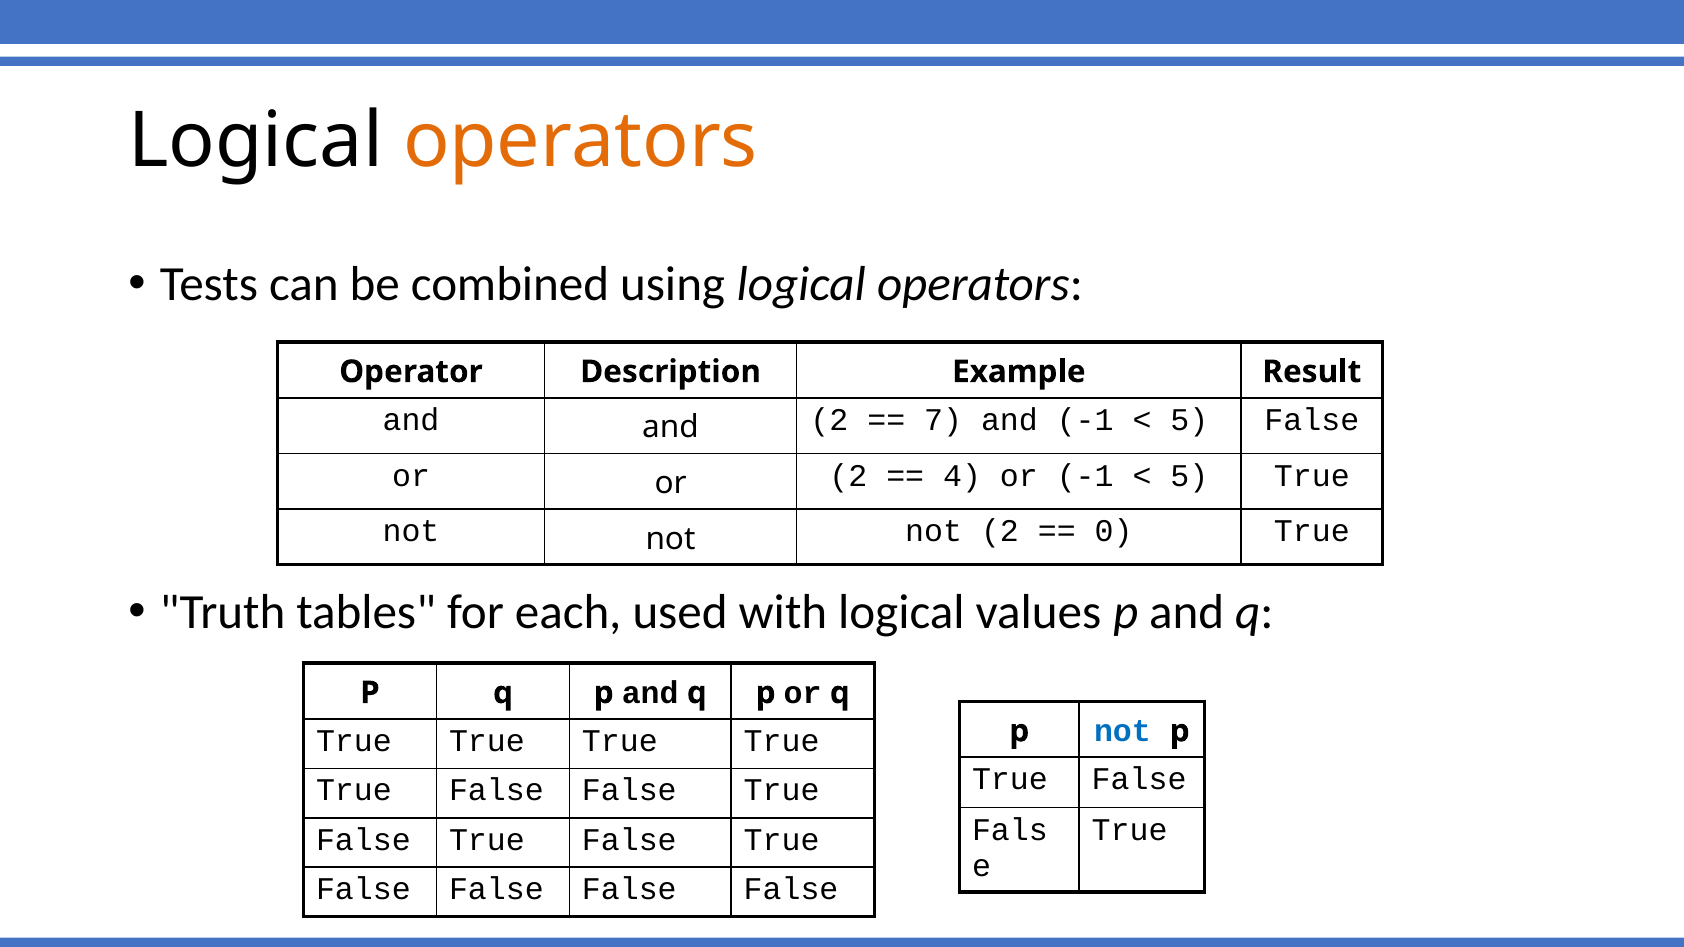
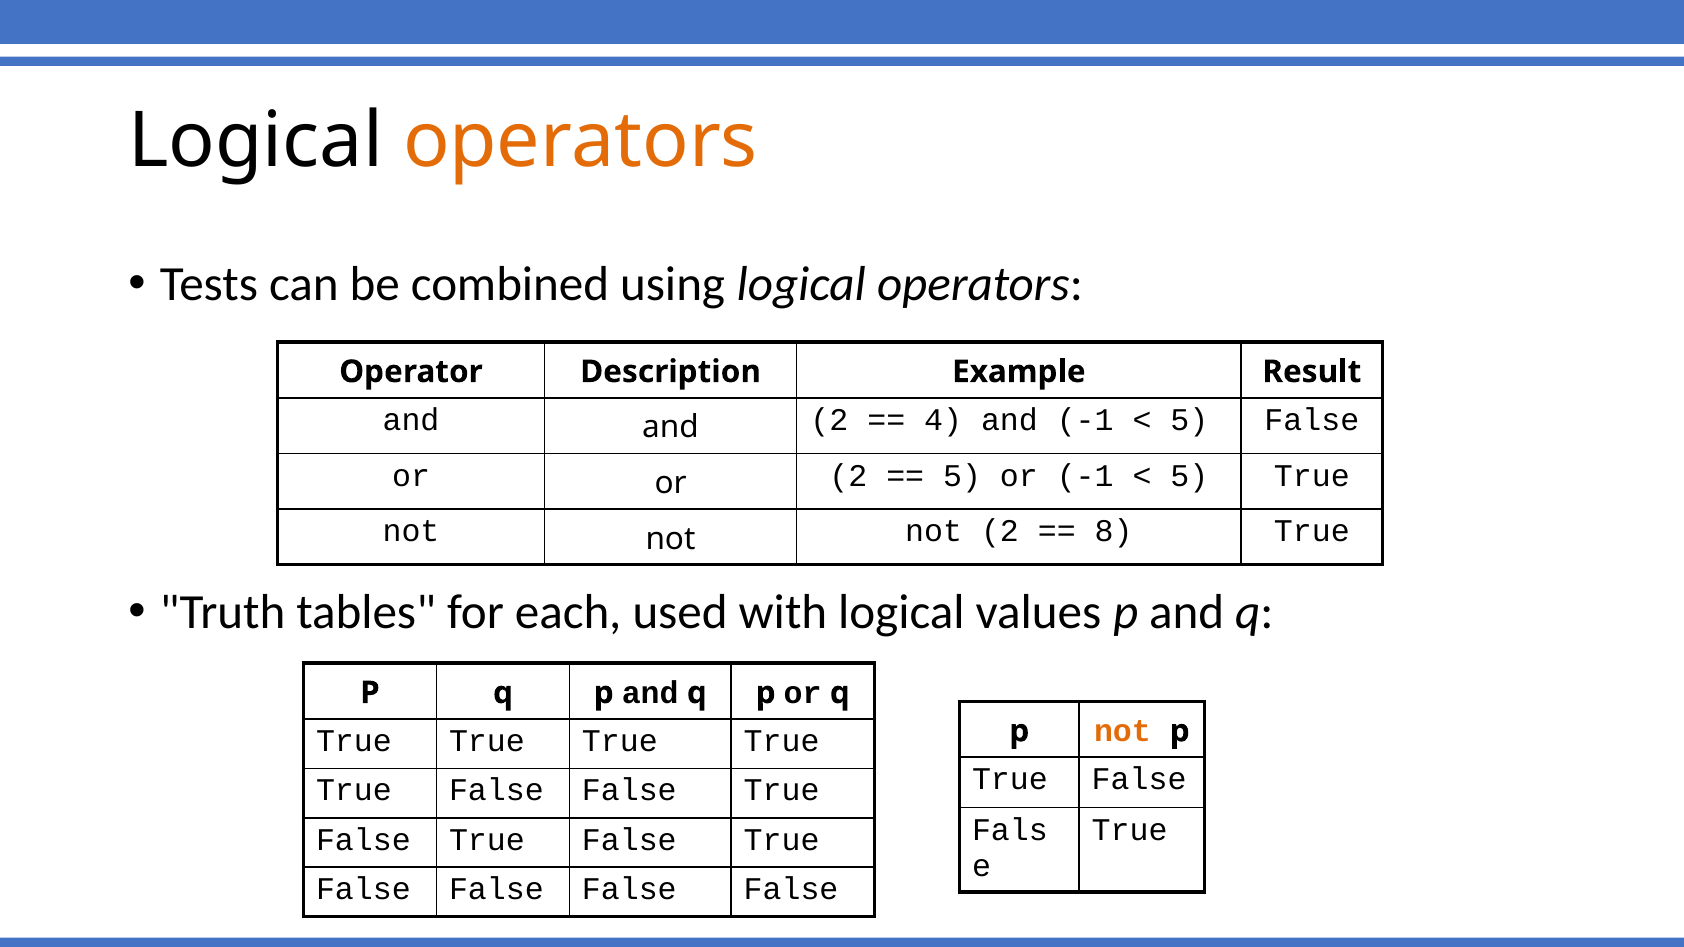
7: 7 -> 4 (943, 420)
4: 4 -> 5 (962, 476)
0: 0 -> 8 (1114, 531)
not colour: blue -> orange (1122, 731)
